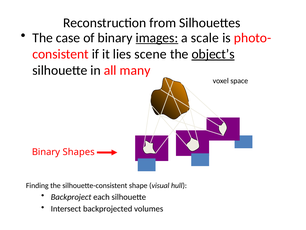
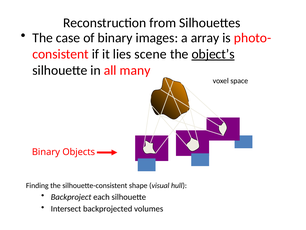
images underline: present -> none (157, 38)
scale: scale -> array (205, 38)
Shapes: Shapes -> Objects (79, 152)
